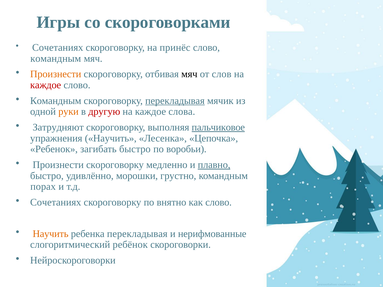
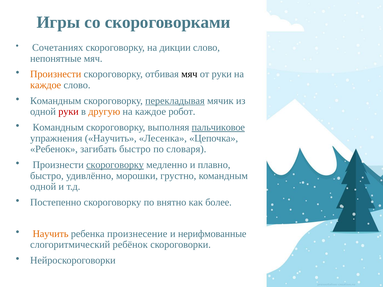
принёс: принёс -> дикции (175, 48)
командным: командным -> непонятные (56, 59)
от слов: слов -> руки (222, 74)
каждое colour: red -> orange (46, 85)
руки colour: orange -> red (68, 112)
другую colour: red -> orange (104, 112)
слова: слова -> робот (182, 112)
Затрудняют: Затрудняют -> Командным (58, 127)
воробьи: воробьи -> словаря (186, 149)
скороговорку underline: none -> present (115, 165)
плавно underline: present -> none (214, 165)
порах: порах -> одной (43, 187)
Сочетаниях: Сочетаниях -> Постепенно (56, 202)
как слово: слово -> более (219, 202)
ребенка перекладывая: перекладывая -> произнесение (137, 234)
